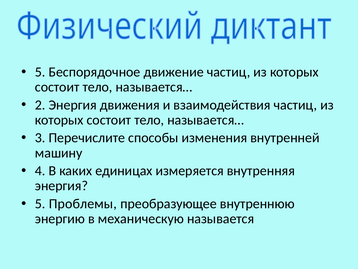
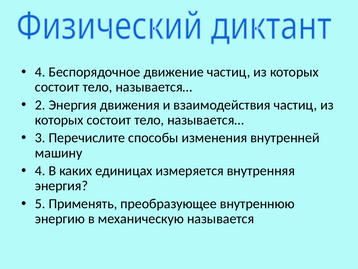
5: 5 -> 4 (40, 72)
Проблемы: Проблемы -> Применять (83, 203)
